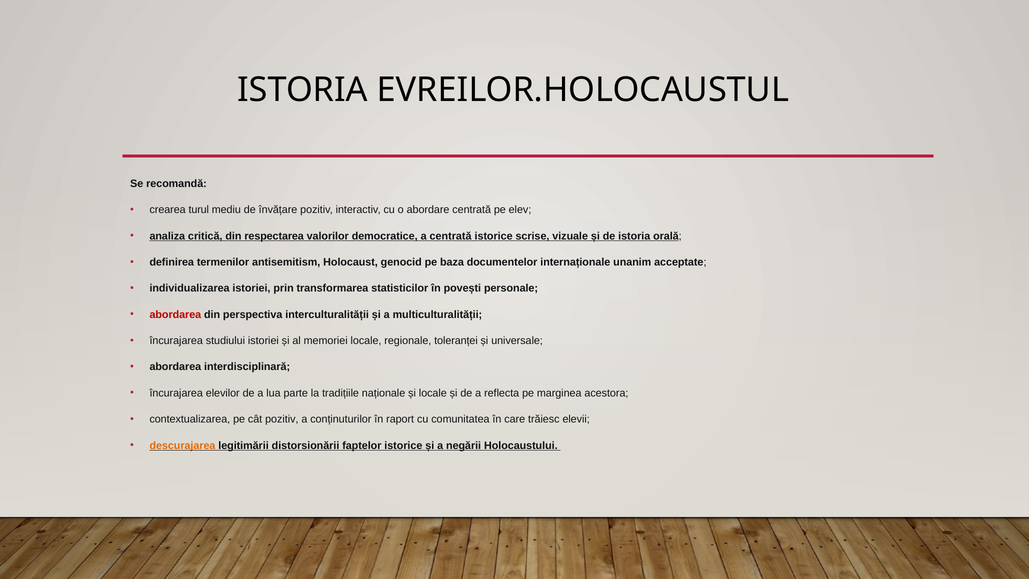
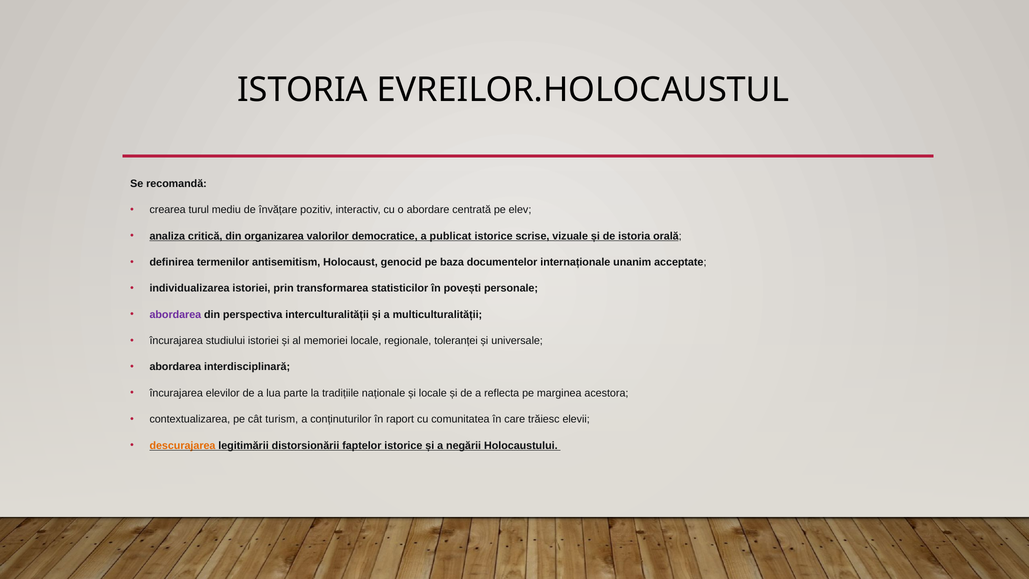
respectarea: respectarea -> organizarea (274, 236)
a centrată: centrată -> publicat (451, 236)
abordarea colour: red -> purple (175, 315)
cât pozitiv: pozitiv -> turism (282, 419)
